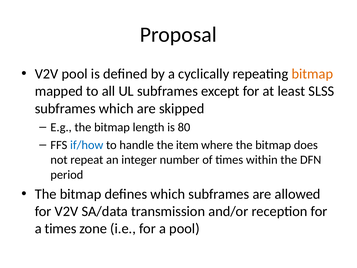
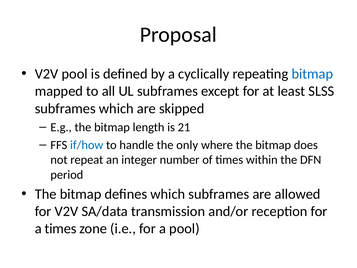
bitmap colour: orange -> blue (312, 74)
80: 80 -> 21 (184, 127)
item: item -> only (187, 145)
